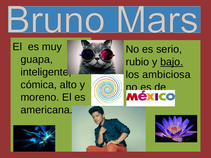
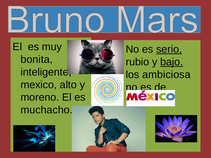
serio underline: none -> present (169, 49)
guapa: guapa -> bonita (37, 60)
cómica: cómica -> mexico (39, 85)
americana: americana -> muchacho (47, 110)
